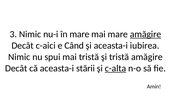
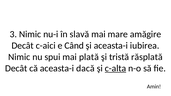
în mare: mare -> slavă (79, 34)
amăgire underline: present -> none (146, 34)
mai tristă: tristă -> plată (89, 57)
tristă amăgire: amăgire -> răsplată (147, 57)
stării: stării -> dacă (85, 68)
